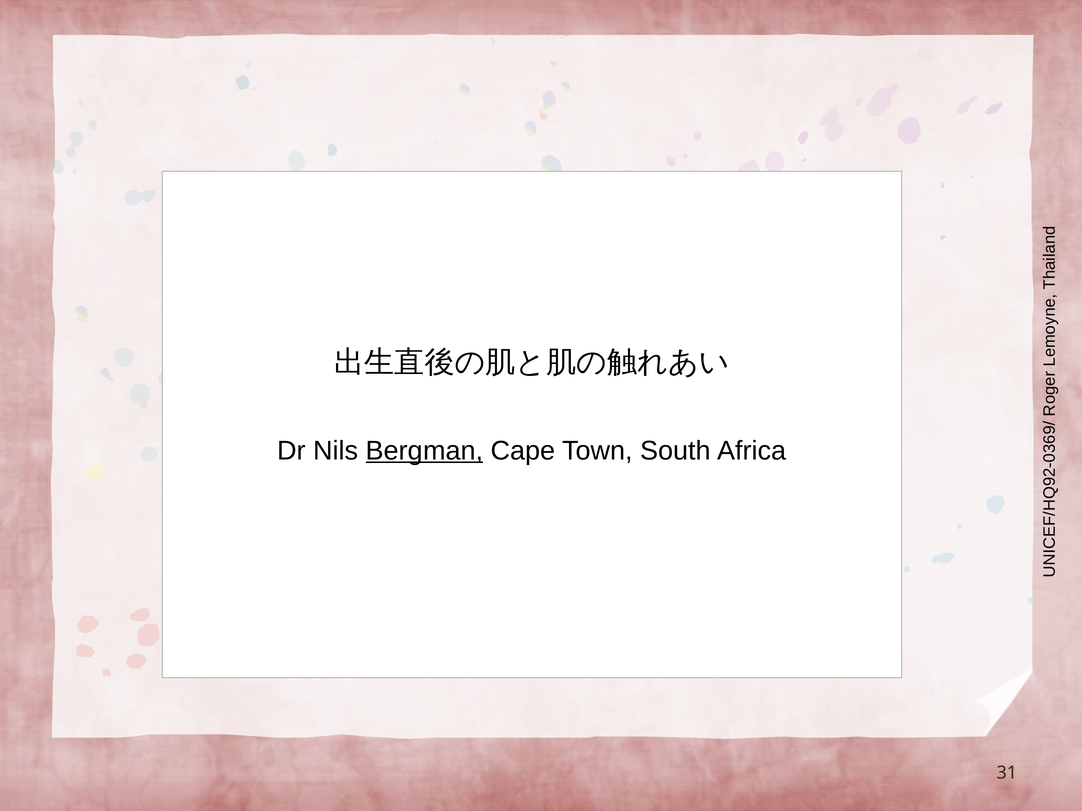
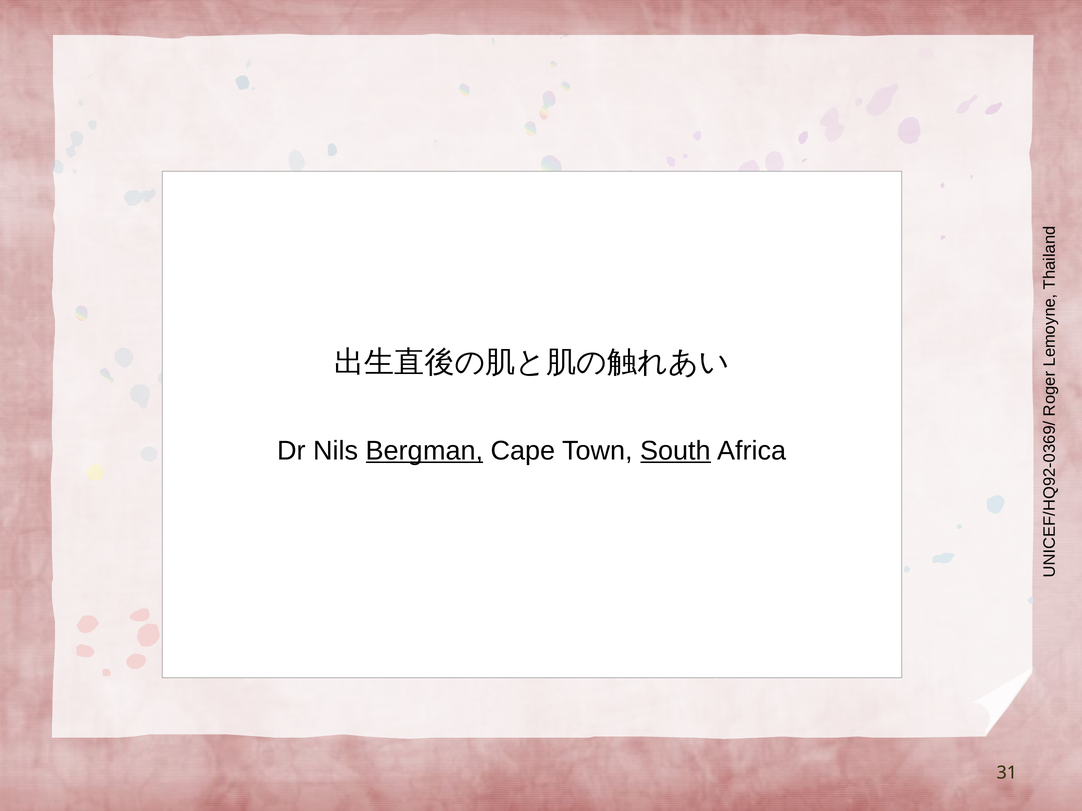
South underline: none -> present (676, 451)
